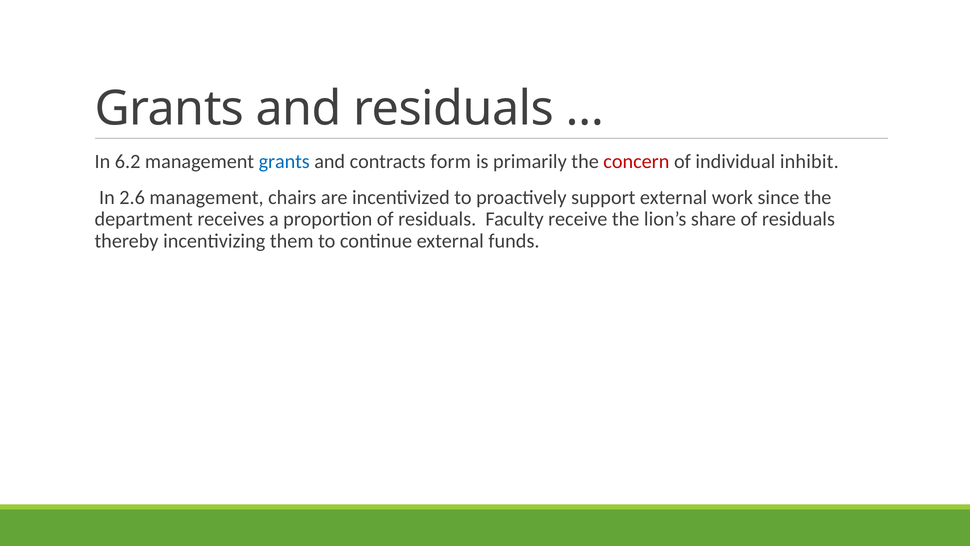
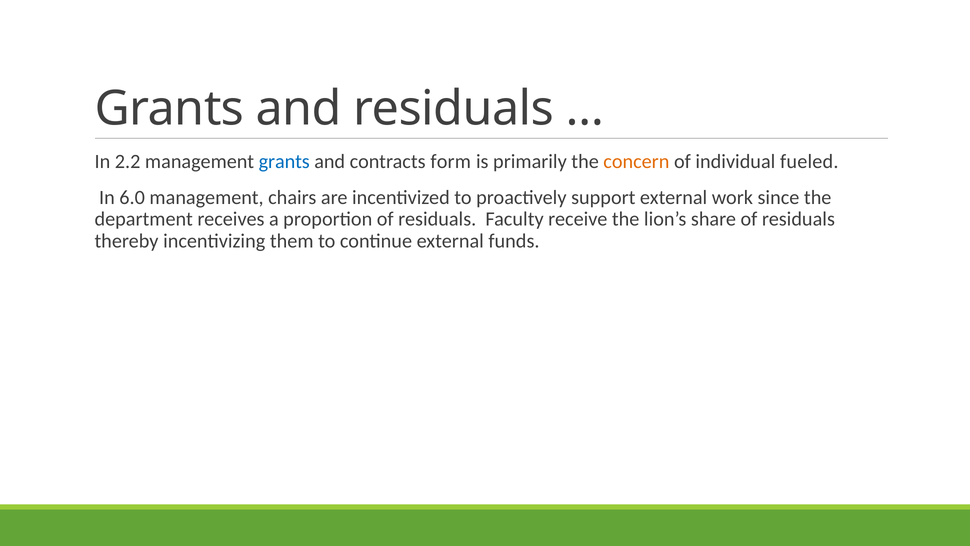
6.2: 6.2 -> 2.2 (128, 161)
concern colour: red -> orange (636, 161)
inhibit: inhibit -> fueled (809, 161)
2.6: 2.6 -> 6.0 (132, 197)
